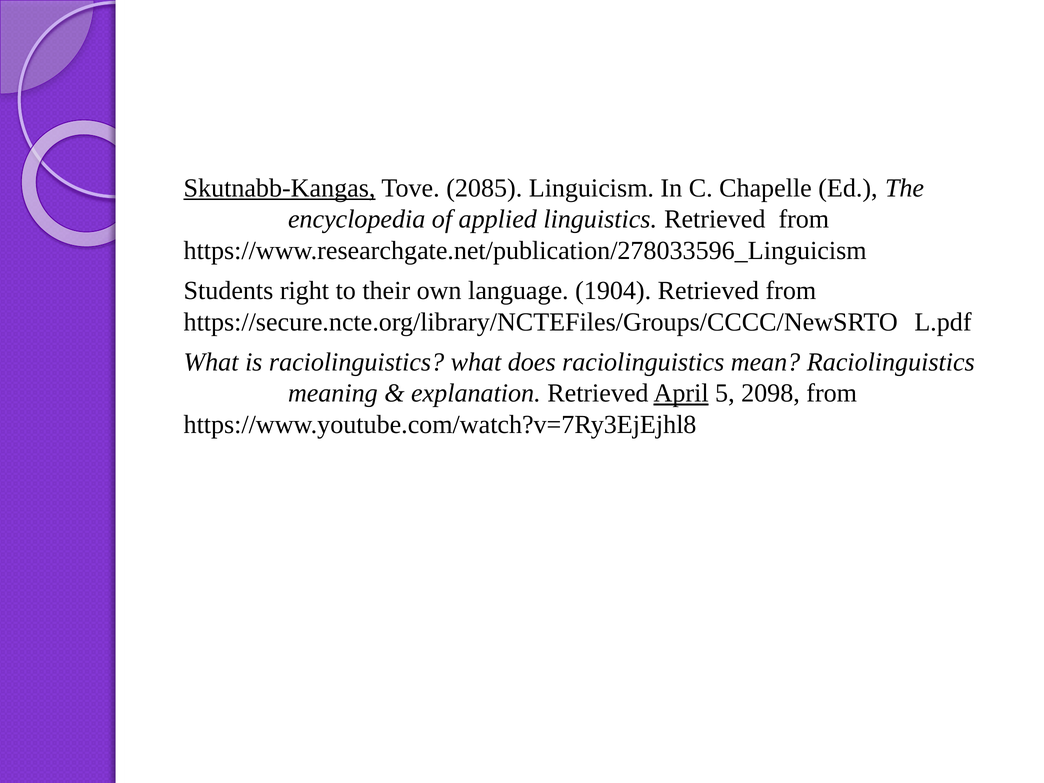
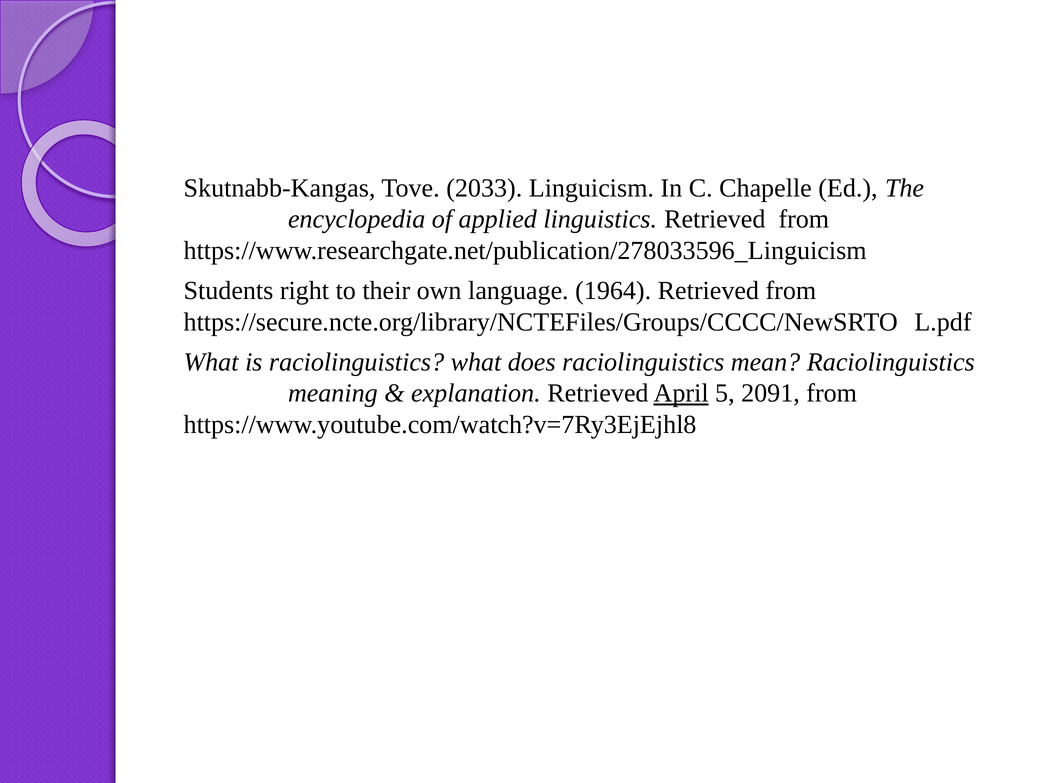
Skutnabb-Kangas underline: present -> none (280, 188)
2085: 2085 -> 2033 (484, 188)
1904: 1904 -> 1964 (613, 291)
2098: 2098 -> 2091 (770, 393)
